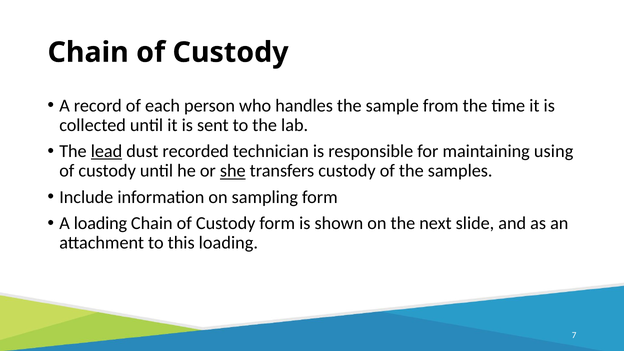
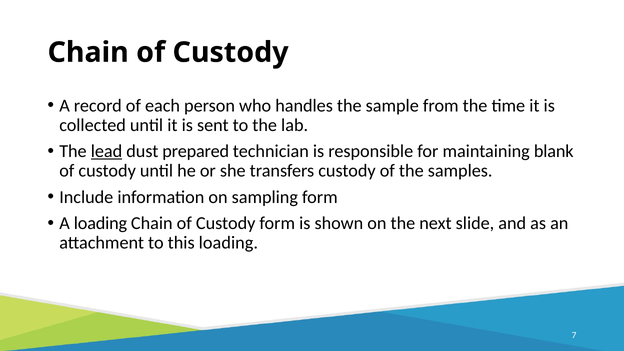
recorded: recorded -> prepared (196, 151)
using: using -> blank (554, 151)
she underline: present -> none (233, 171)
